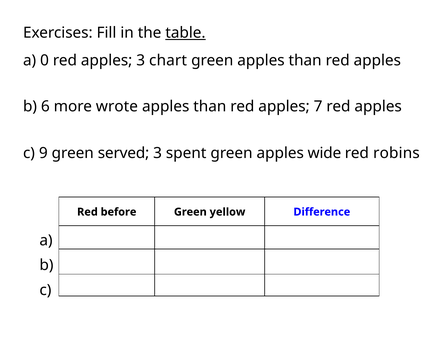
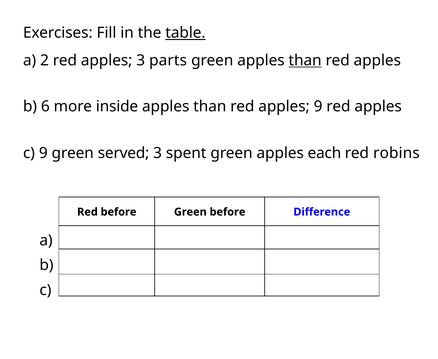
0: 0 -> 2 (45, 60)
chart: chart -> parts (168, 60)
than underline: none -> present (305, 60)
wrote: wrote -> inside (117, 106)
apples 7: 7 -> 9 (318, 106)
wide: wide -> each (324, 153)
Green yellow: yellow -> before (228, 212)
